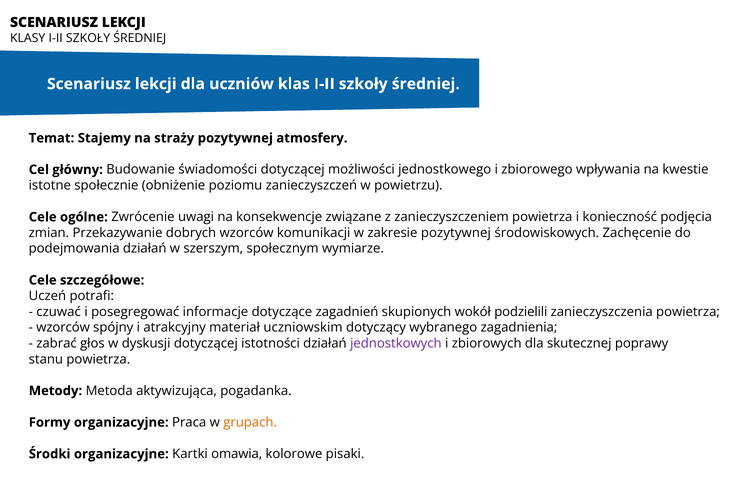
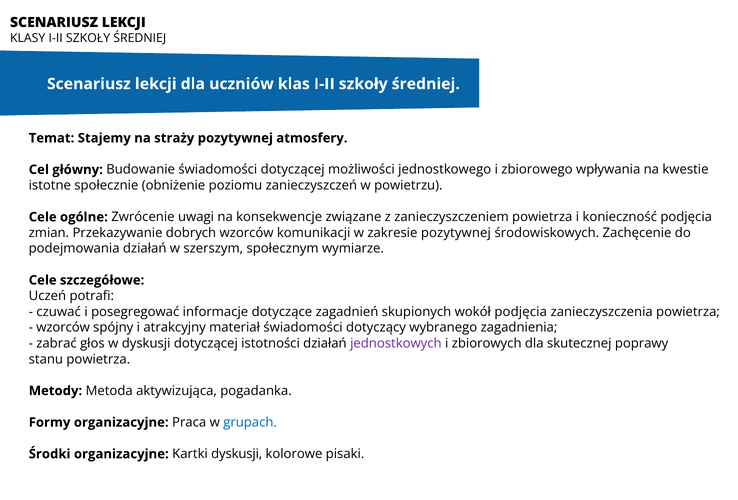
wokół podzielili: podzielili -> podjęcia (521, 311)
materiał uczniowskim: uczniowskim -> świadomości (303, 327)
grupach colour: orange -> blue (250, 422)
Kartki omawia: omawia -> dyskusji (237, 453)
